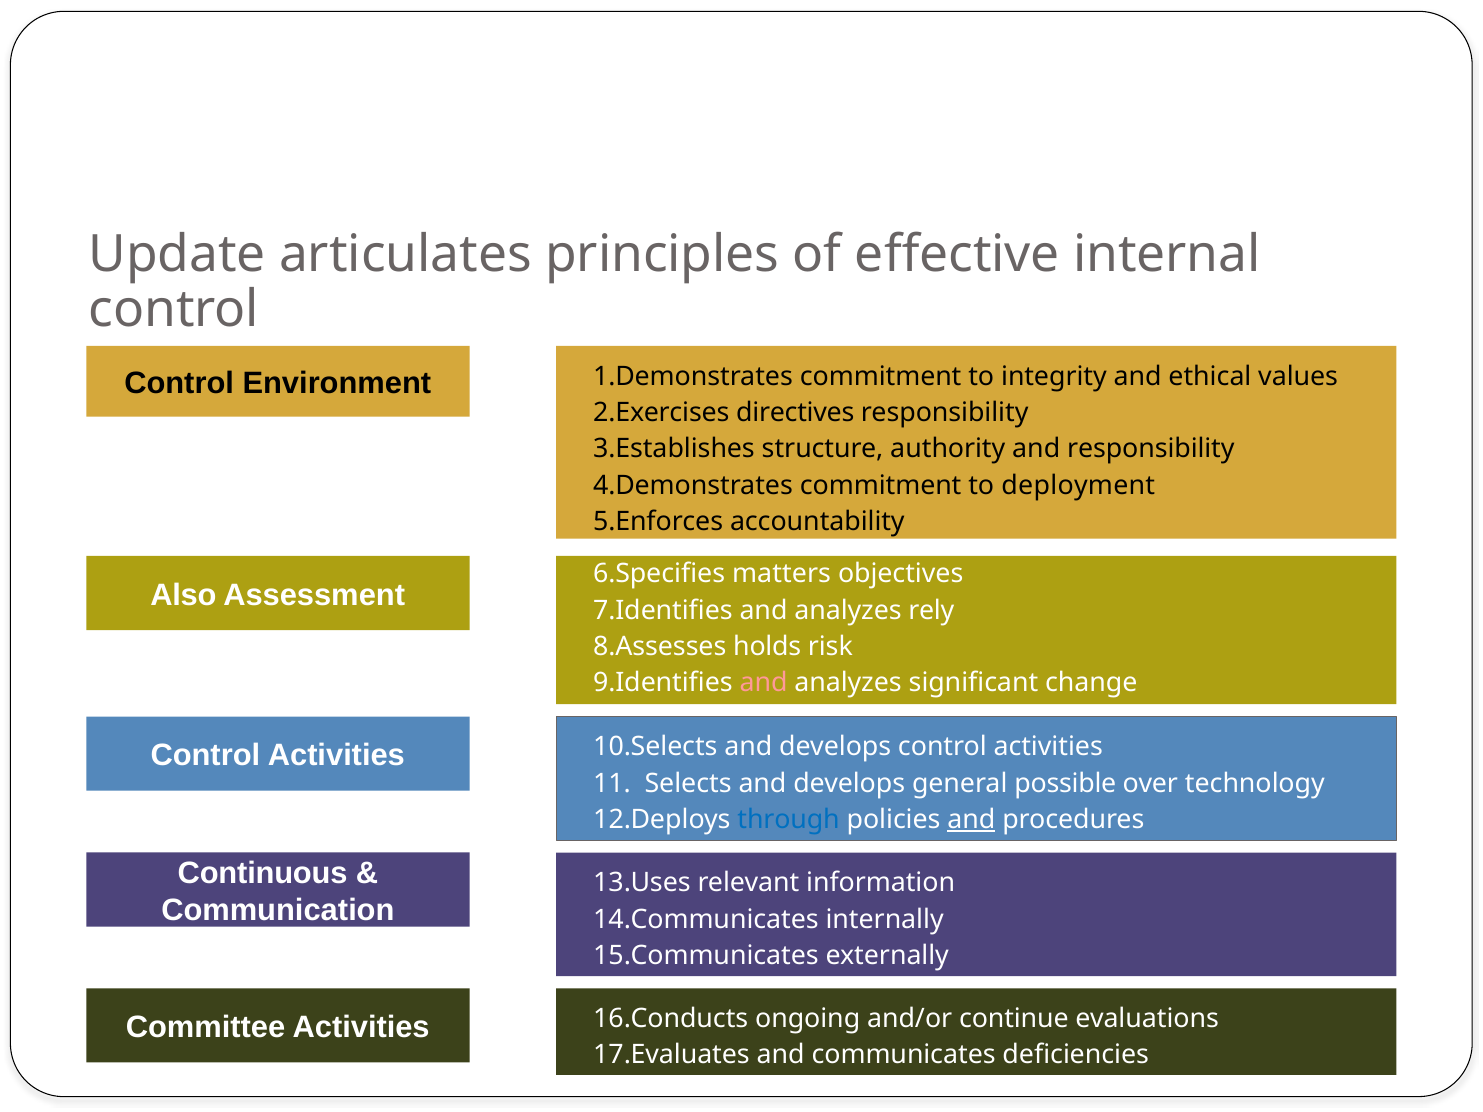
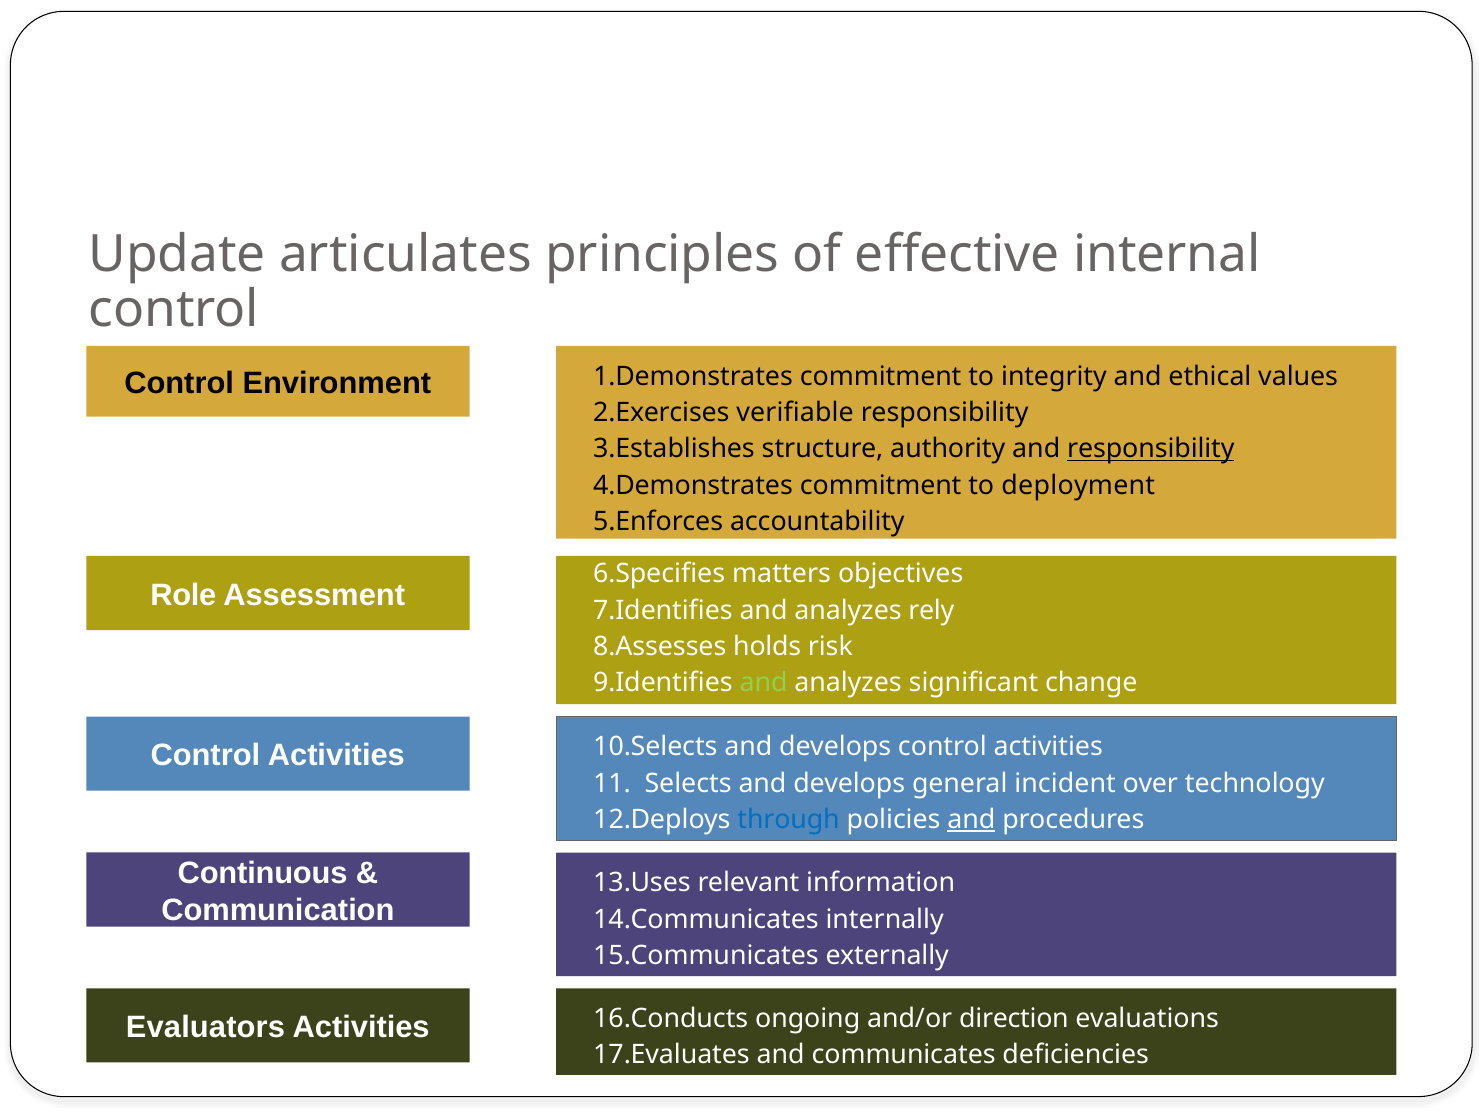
directives: directives -> verifiable (795, 413)
responsibility underline: none -> present (1151, 449)
Also: Also -> Role (183, 595)
and colour: pink -> light green (764, 683)
possible: possible -> incident (1065, 783)
continue: continue -> direction (1014, 1019)
Committee: Committee -> Evaluators (205, 1028)
